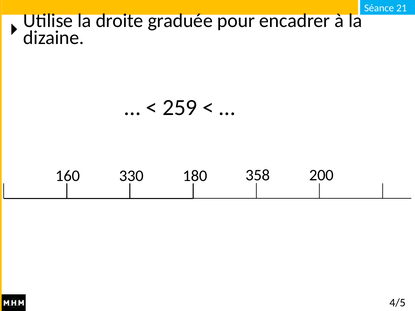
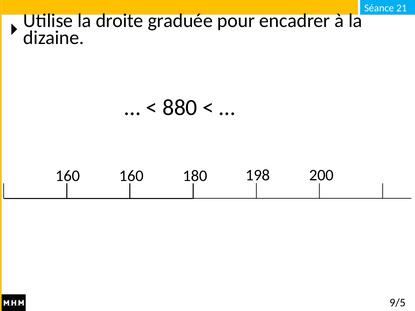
259: 259 -> 880 (180, 108)
160 330: 330 -> 160 (131, 176)
358: 358 -> 198 (258, 175)
4/5: 4/5 -> 9/5 (398, 303)
